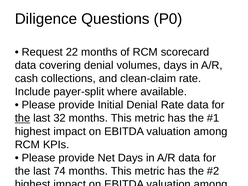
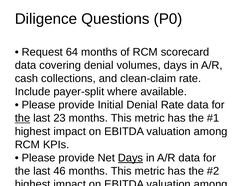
22: 22 -> 64 (72, 52)
32: 32 -> 23 (60, 118)
Days underline: none -> present (131, 158)
74: 74 -> 46 (60, 171)
